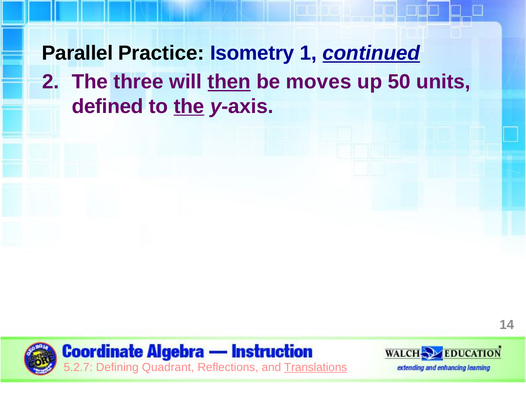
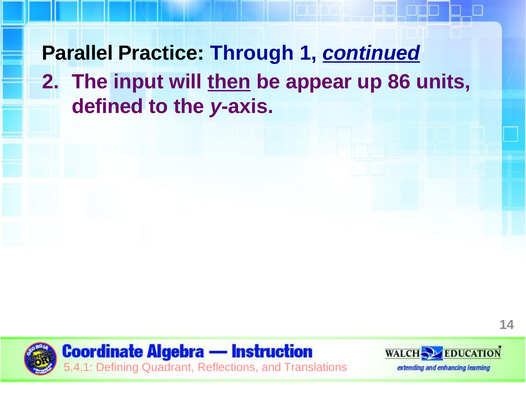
Isometry: Isometry -> Through (252, 53)
three: three -> input (139, 82)
moves: moves -> appear (319, 82)
50: 50 -> 86 (399, 82)
the underline: present -> none (189, 106)
5.2.7: 5.2.7 -> 5.4.1 (78, 368)
Translations underline: present -> none (316, 368)
